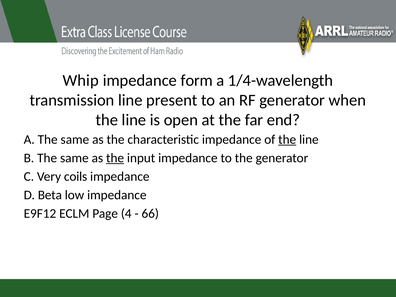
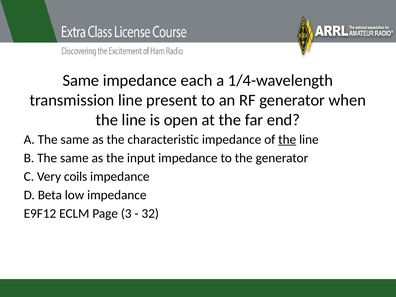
Whip: Whip -> Same (81, 80)
form: form -> each (197, 80)
the underline: present -> none (115, 158)
4: 4 -> 3 (126, 213)
66: 66 -> 32 (150, 213)
